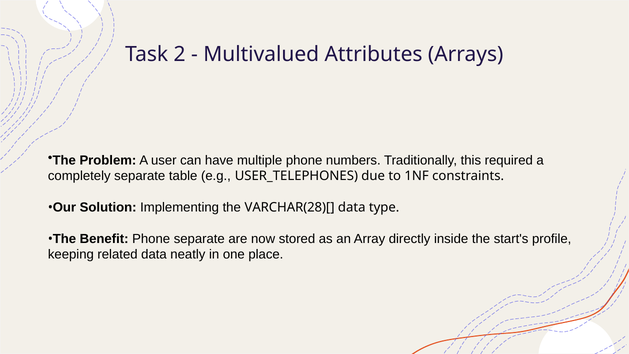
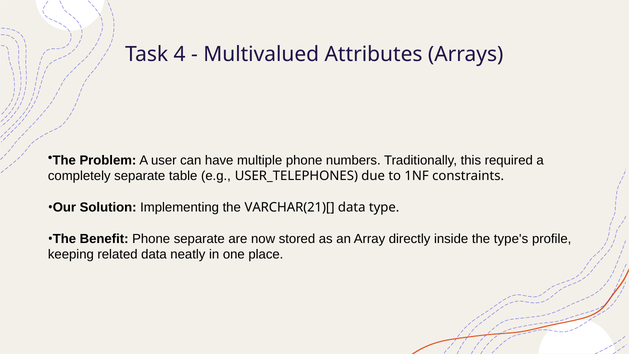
2: 2 -> 4 (180, 54)
VARCHAR(28)[: VARCHAR(28)[ -> VARCHAR(21)[ (290, 207)
start's: start's -> type's (511, 239)
